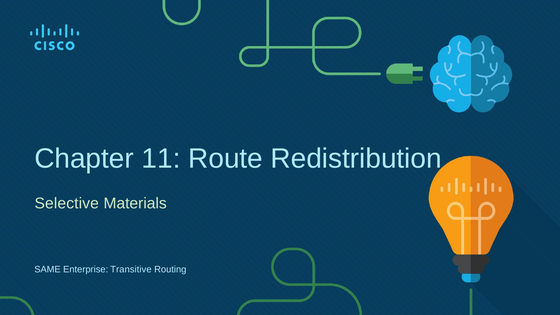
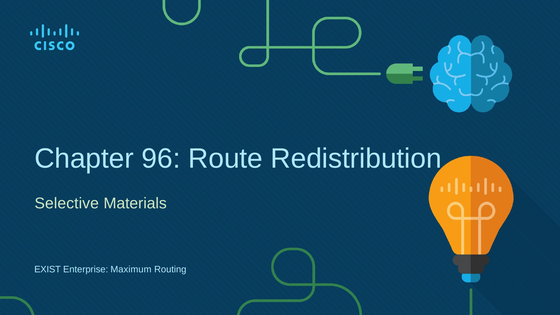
11: 11 -> 96 (161, 159)
SAME: SAME -> EXIST (48, 270)
Transitive: Transitive -> Maximum (131, 270)
